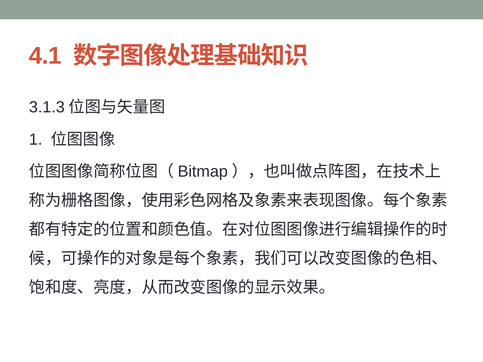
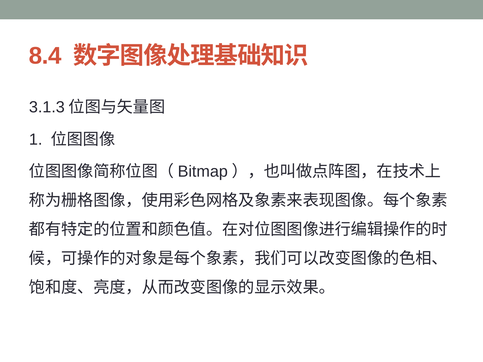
4.1: 4.1 -> 8.4 (45, 56)
